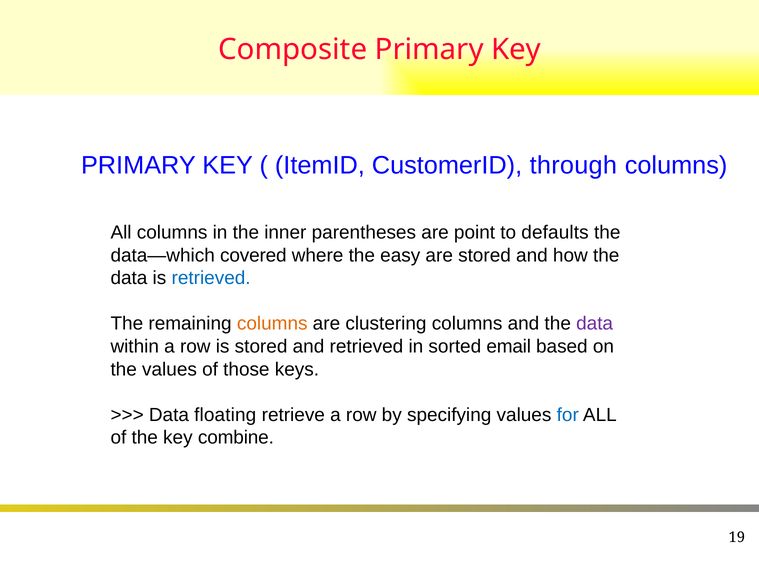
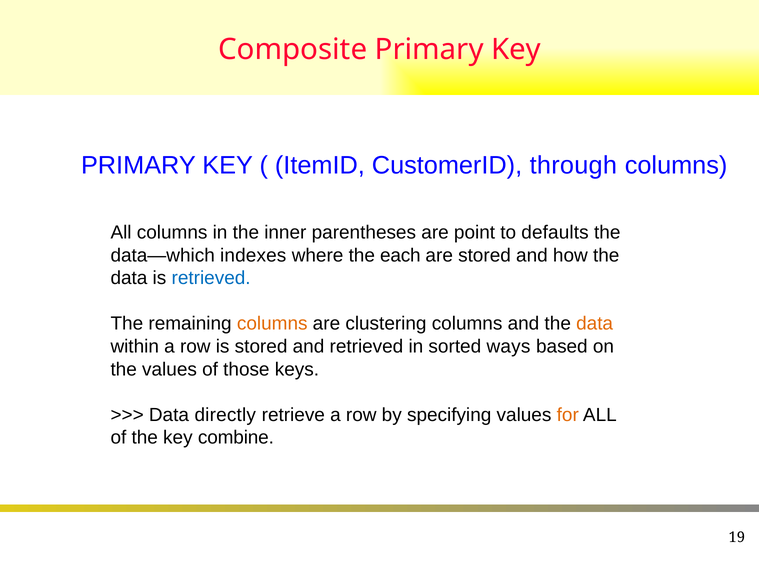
covered: covered -> indexes (253, 256)
easy: easy -> each (400, 256)
data colour: purple -> orange (595, 324)
email: email -> ways (508, 347)
floating: floating -> directly (225, 415)
for colour: blue -> orange (568, 415)
